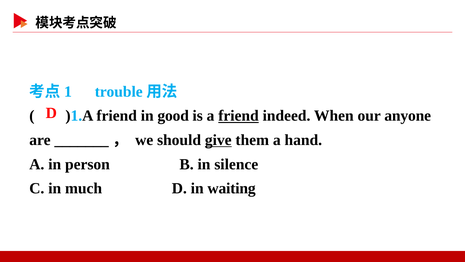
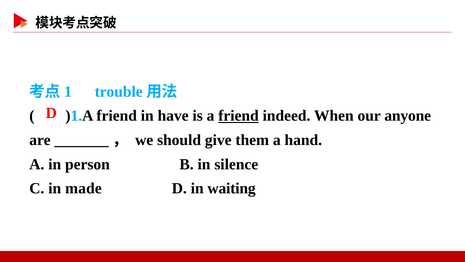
good: good -> have (173, 116)
give underline: present -> none (218, 140)
much: much -> made (83, 188)
